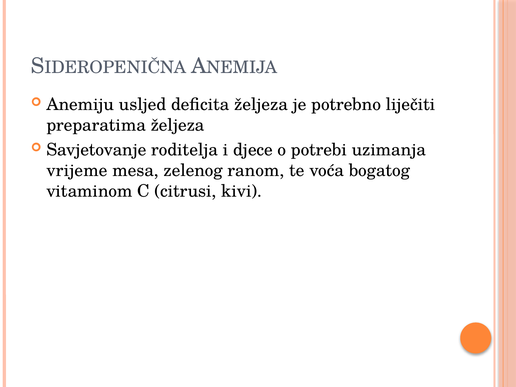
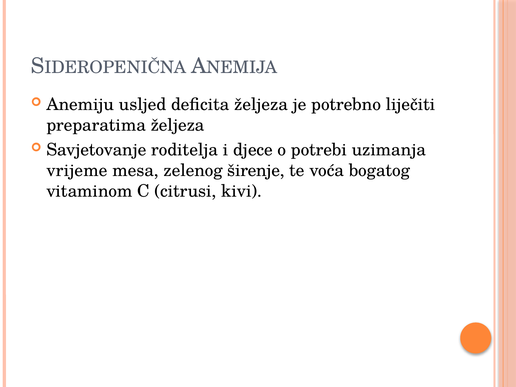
ranom: ranom -> širenje (256, 171)
